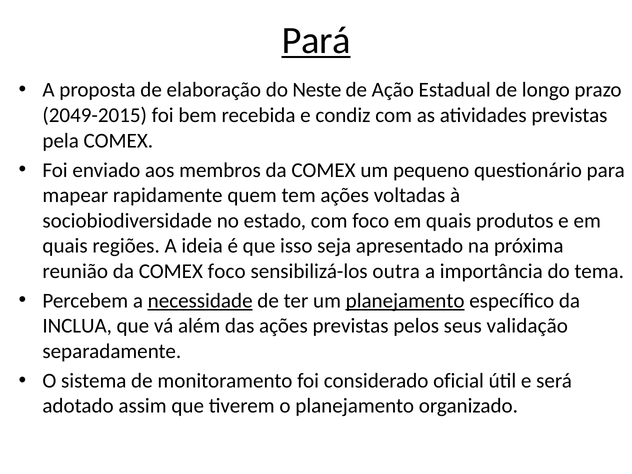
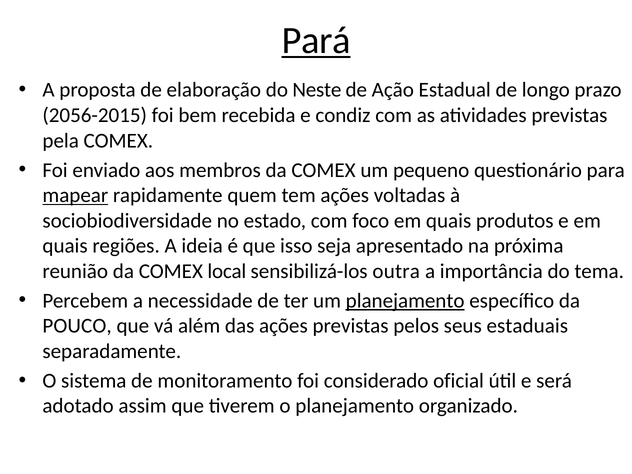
2049-2015: 2049-2015 -> 2056-2015 (95, 115)
mapear underline: none -> present (75, 195)
COMEX foco: foco -> local (227, 271)
necessidade underline: present -> none (200, 301)
INCLUA: INCLUA -> POUCO (77, 326)
validação: validação -> estaduais (527, 326)
